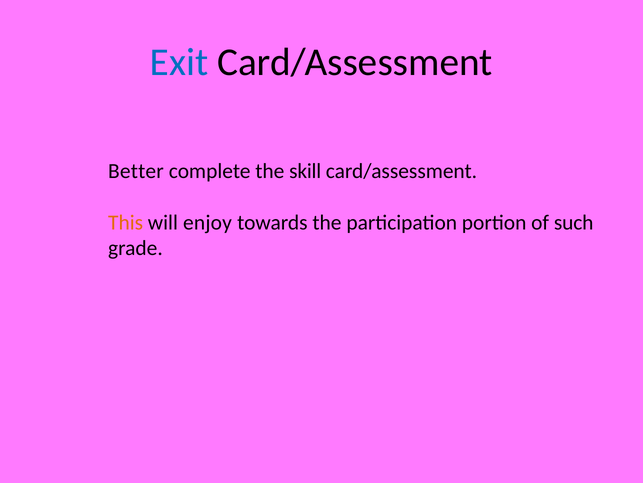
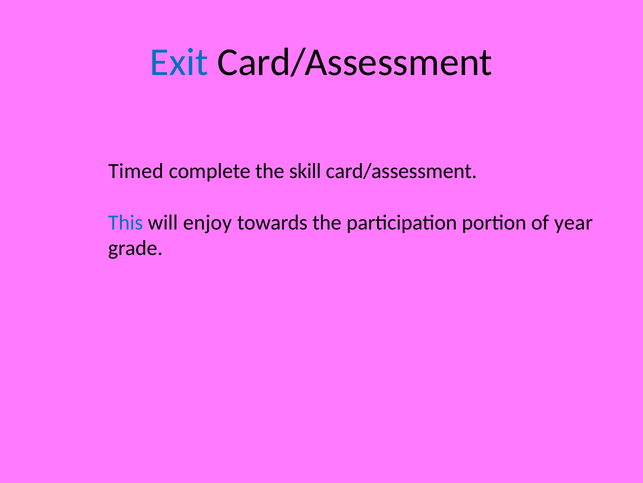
Better: Better -> Timed (136, 171)
This colour: orange -> blue (126, 222)
such: such -> year (574, 222)
